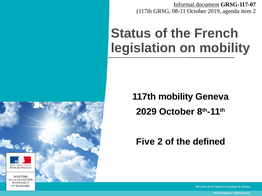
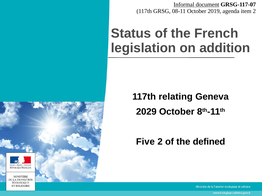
on mobility: mobility -> addition (225, 48)
117th mobility: mobility -> relating (176, 97)
